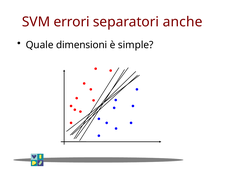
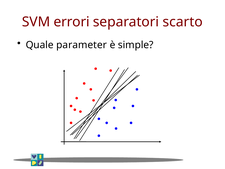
anche: anche -> scarto (183, 22)
dimensioni: dimensioni -> parameter (82, 45)
